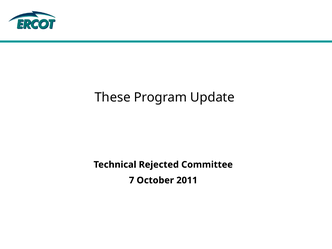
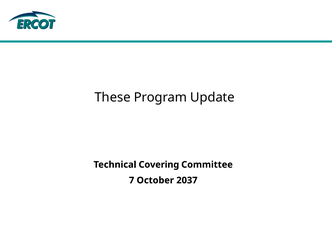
Rejected: Rejected -> Covering (159, 165)
2011: 2011 -> 2037 (187, 180)
